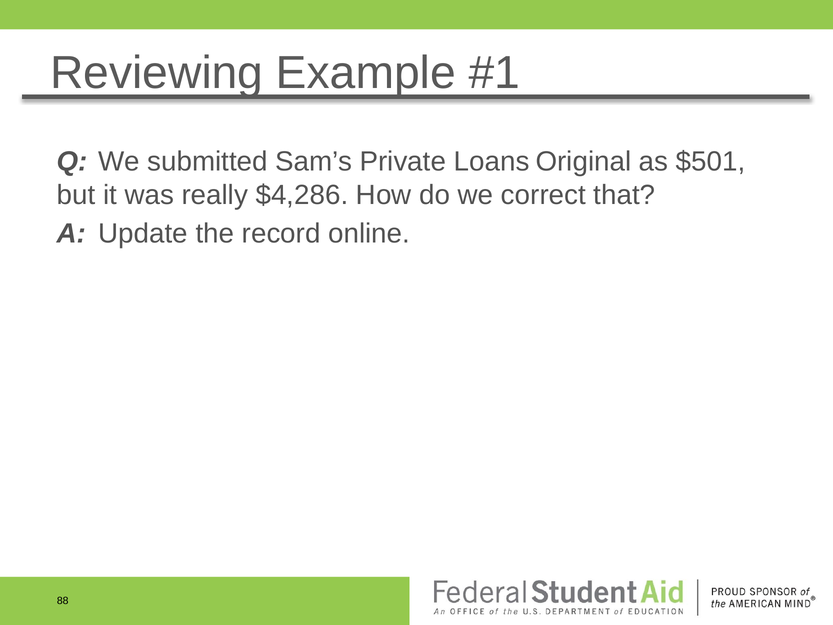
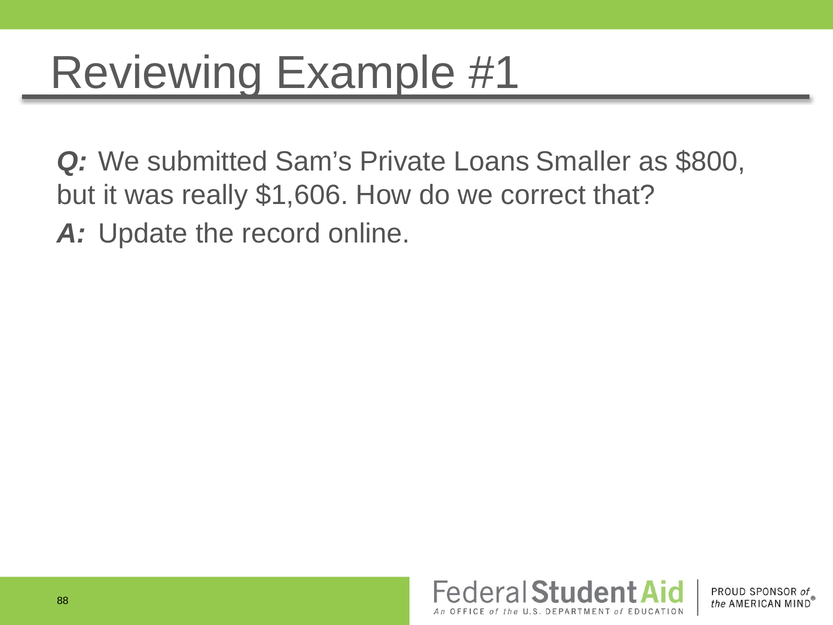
Original: Original -> Smaller (583, 162)
$501: $501 -> $800 (711, 162)
$4,286: $4,286 -> $1,606 (302, 195)
